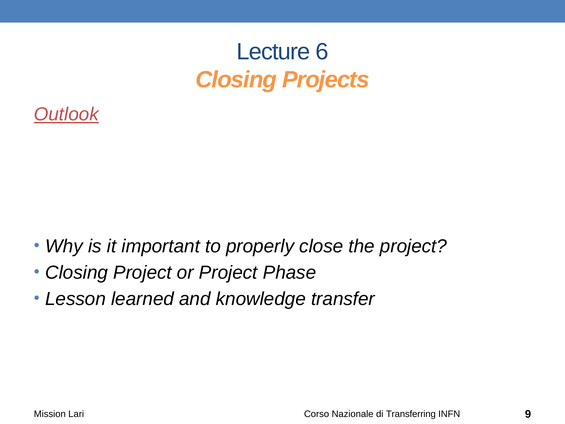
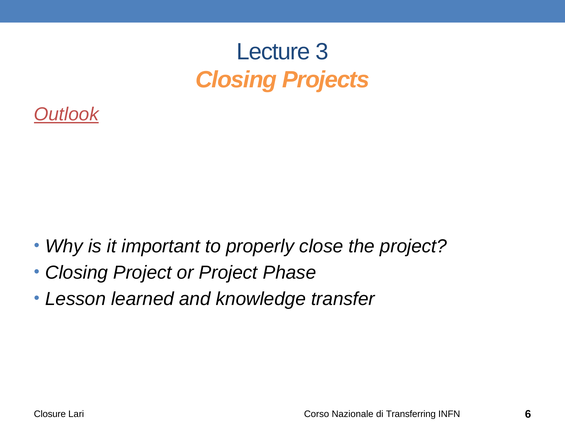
6: 6 -> 3 (322, 52)
Mission: Mission -> Closure (50, 414)
9: 9 -> 6 (528, 414)
